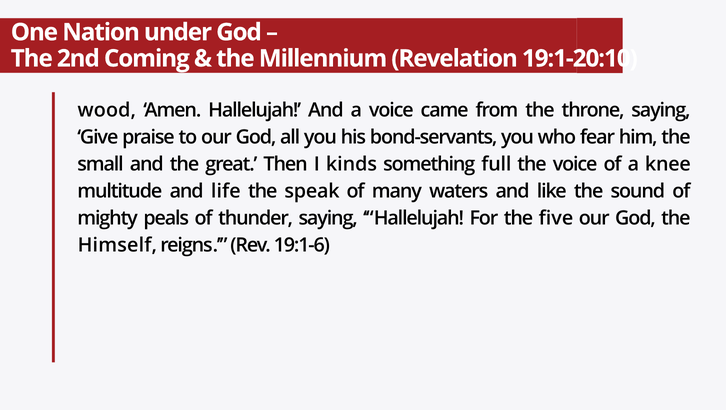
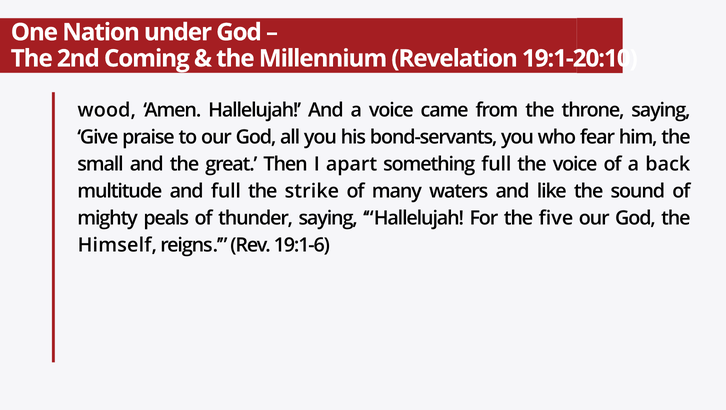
kinds: kinds -> apart (352, 164)
knee: knee -> back (668, 164)
and life: life -> full (226, 191)
speak: speak -> strike (312, 191)
